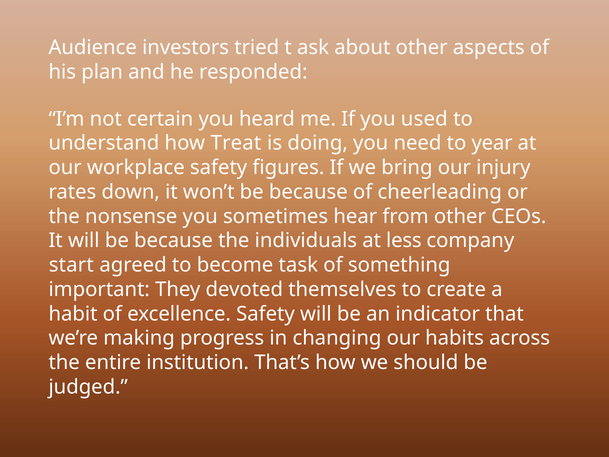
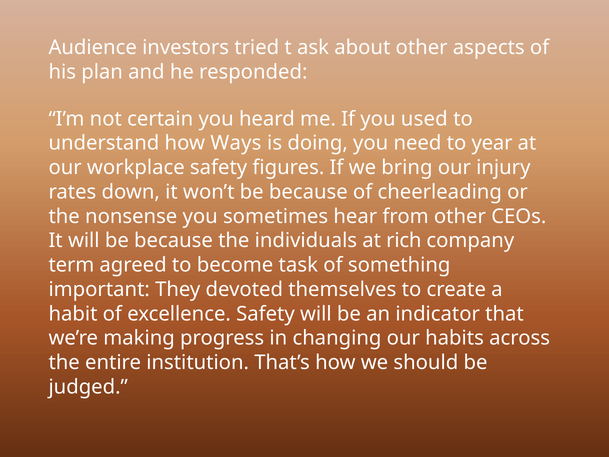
Treat: Treat -> Ways (236, 143)
less: less -> rich (404, 241)
start: start -> term (71, 265)
